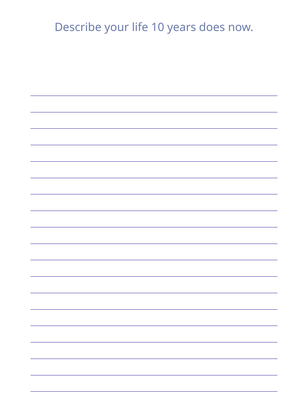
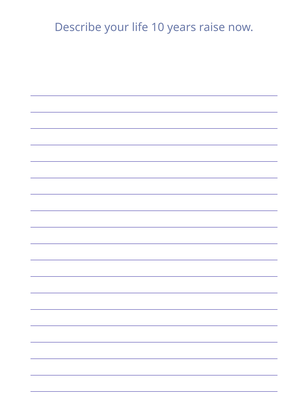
does: does -> raise (212, 27)
